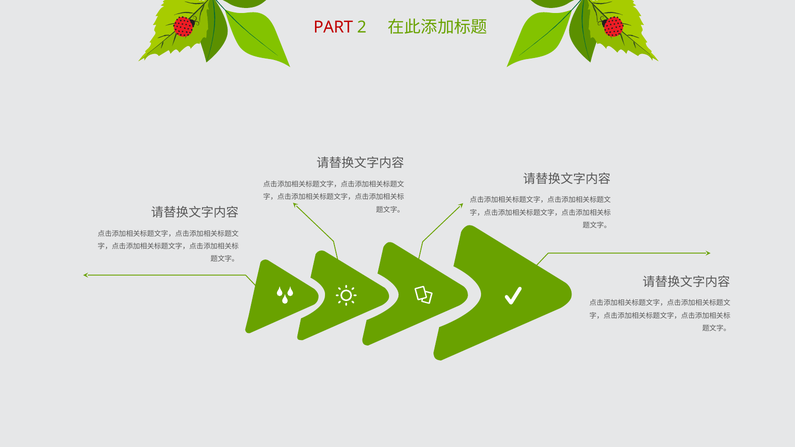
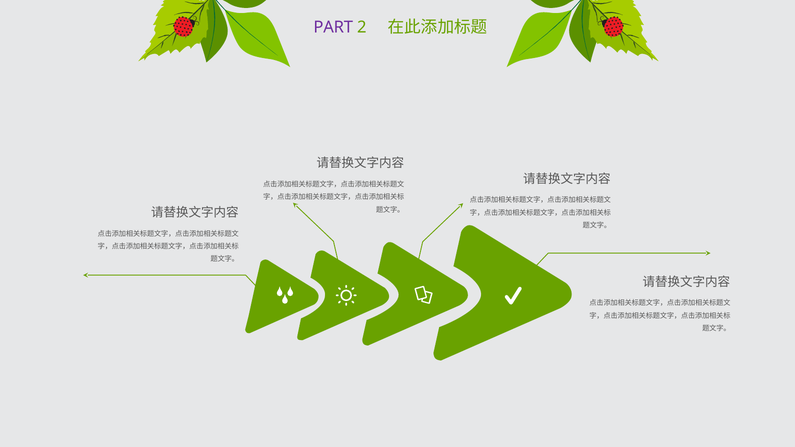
PART colour: red -> purple (333, 28)
